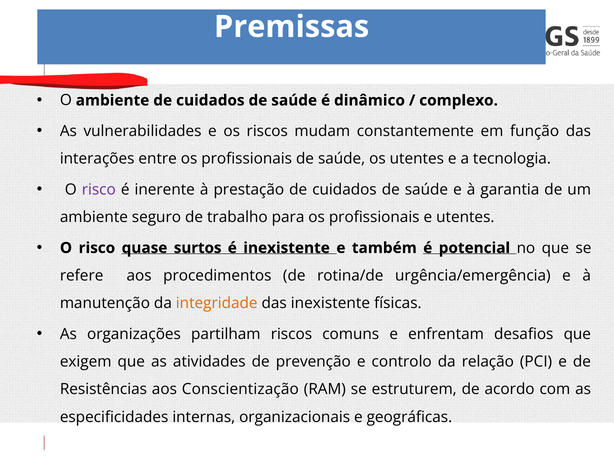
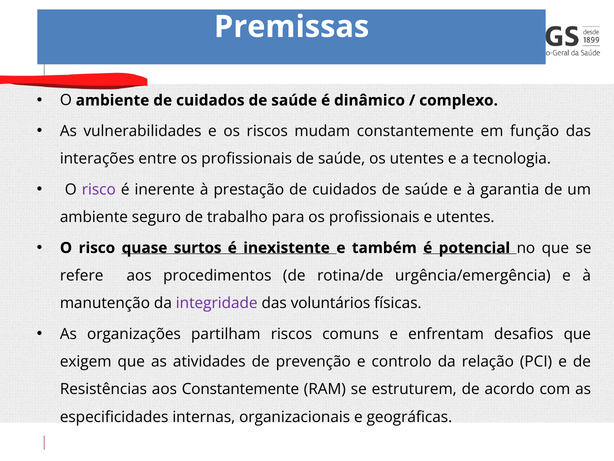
integridade colour: orange -> purple (217, 303)
das inexistente: inexistente -> voluntários (330, 303)
aos Conscientização: Conscientização -> Constantemente (240, 389)
